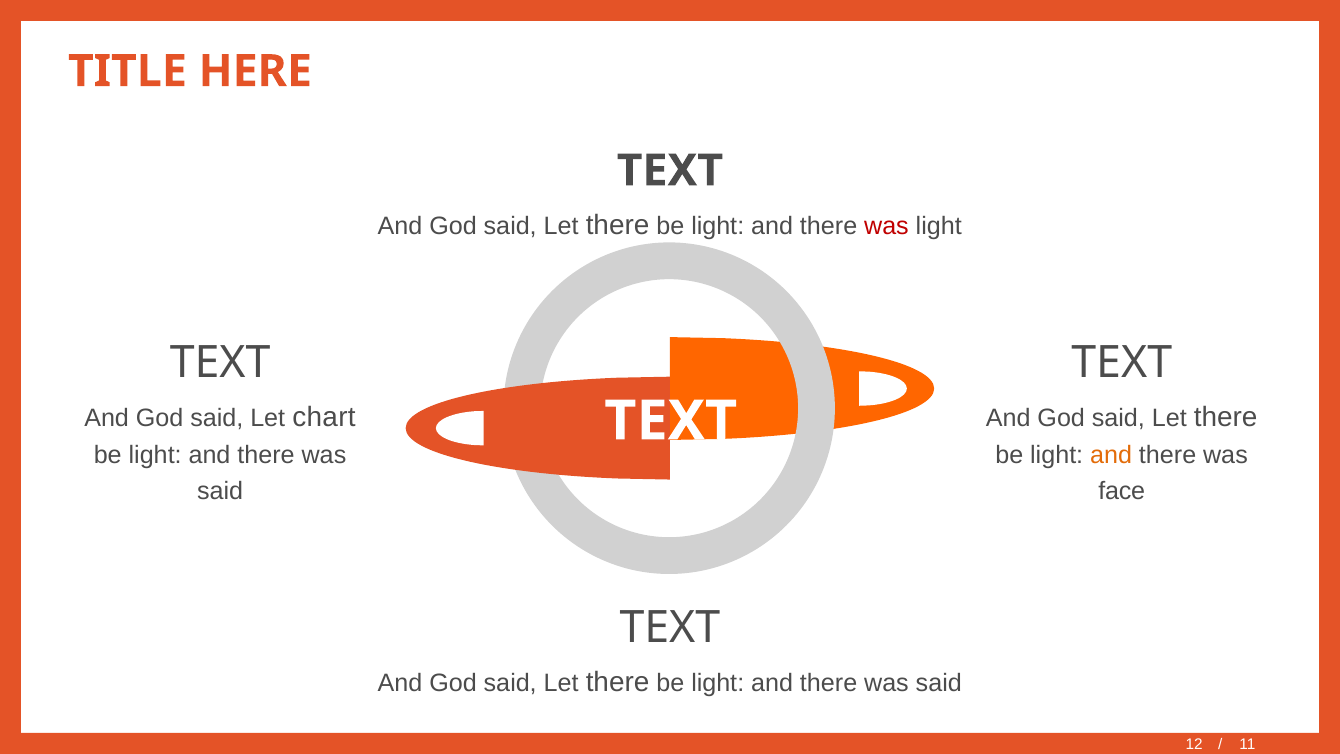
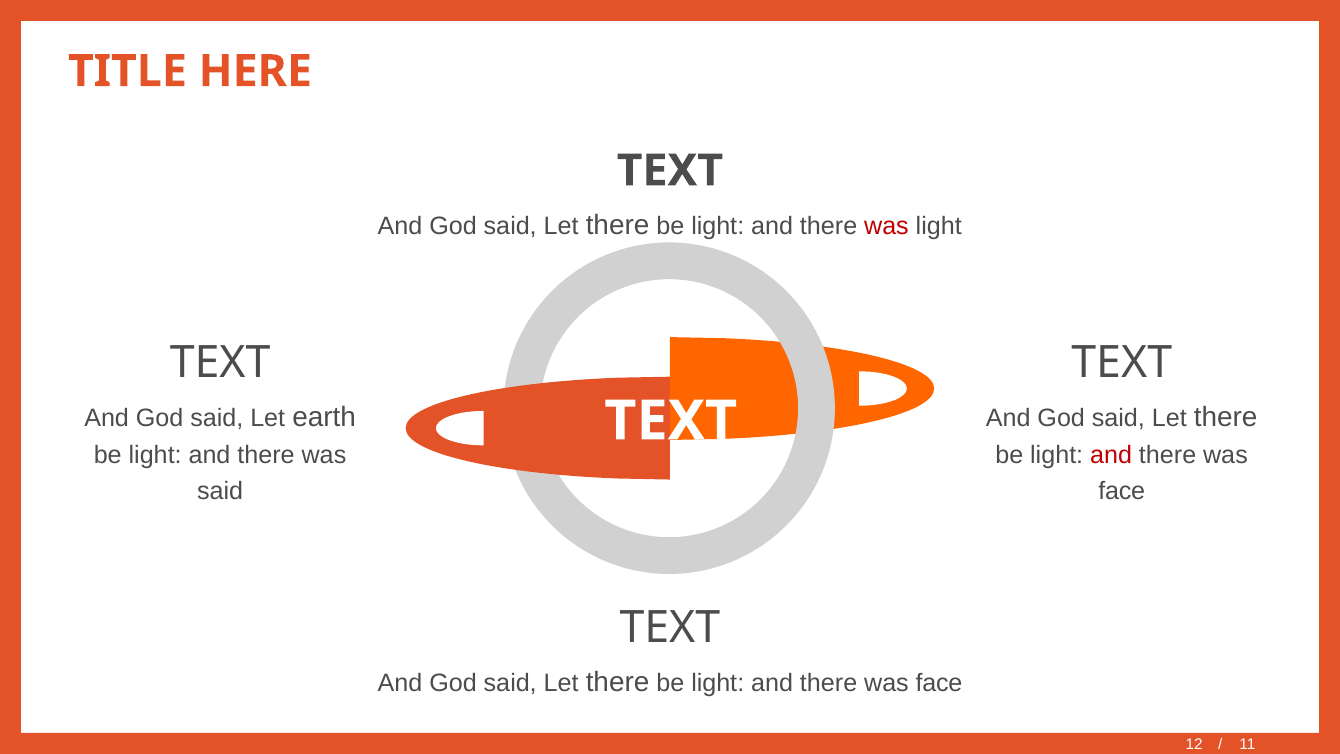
chart: chart -> earth (324, 417)
and colour: orange -> red (1111, 455)
said: said -> face (939, 683)
